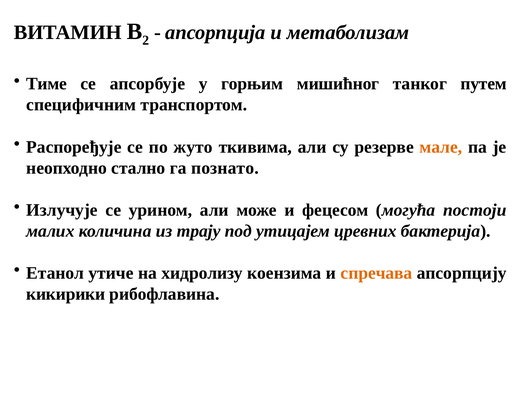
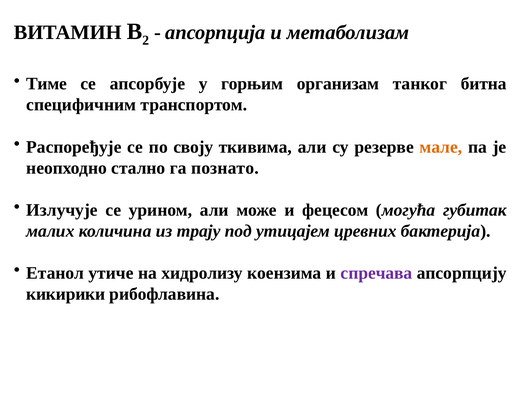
мишићног: мишићног -> организам (338, 84)
путем: путем -> битна (484, 84)
жуто: жуто -> своју (193, 147)
постоји: постоји -> губитак (475, 210)
спречава colour: orange -> purple (377, 273)
